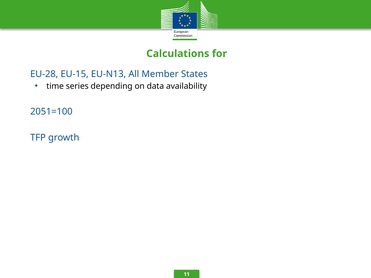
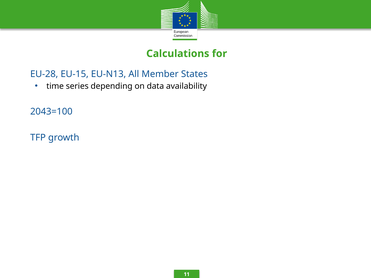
2051=100: 2051=100 -> 2043=100 (51, 112)
